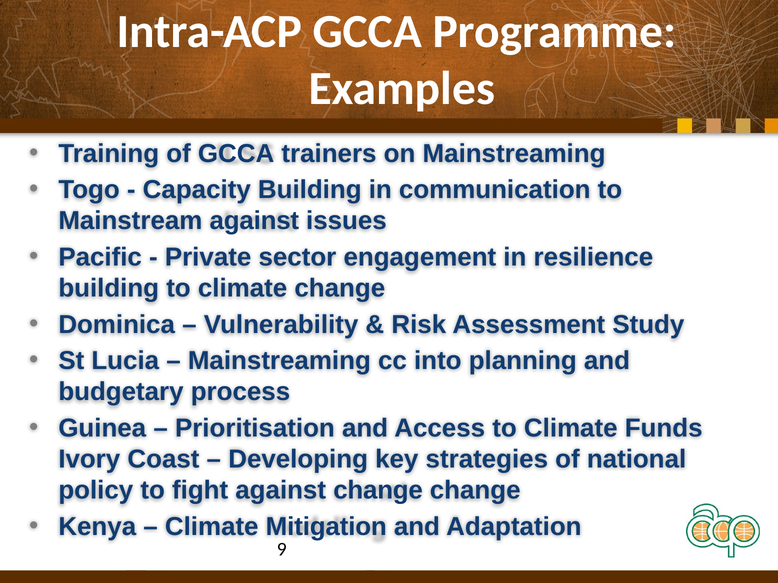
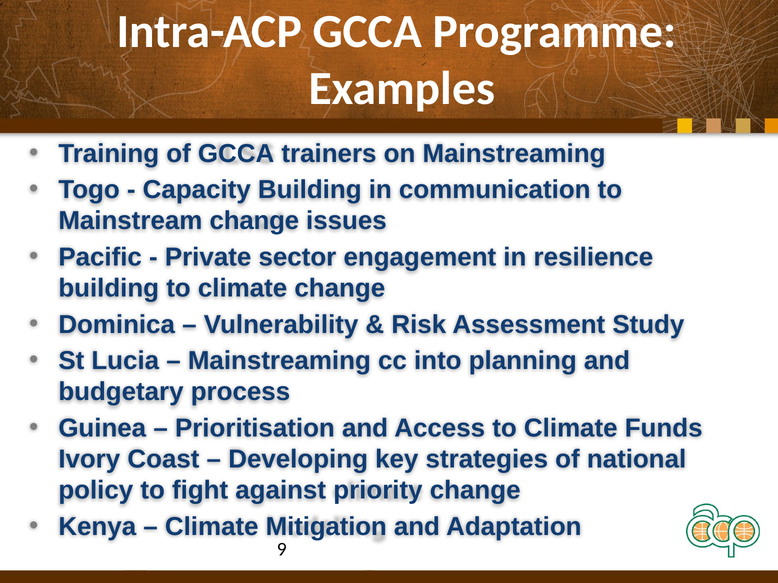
Mainstream against: against -> change (254, 221)
against change: change -> priority (378, 491)
